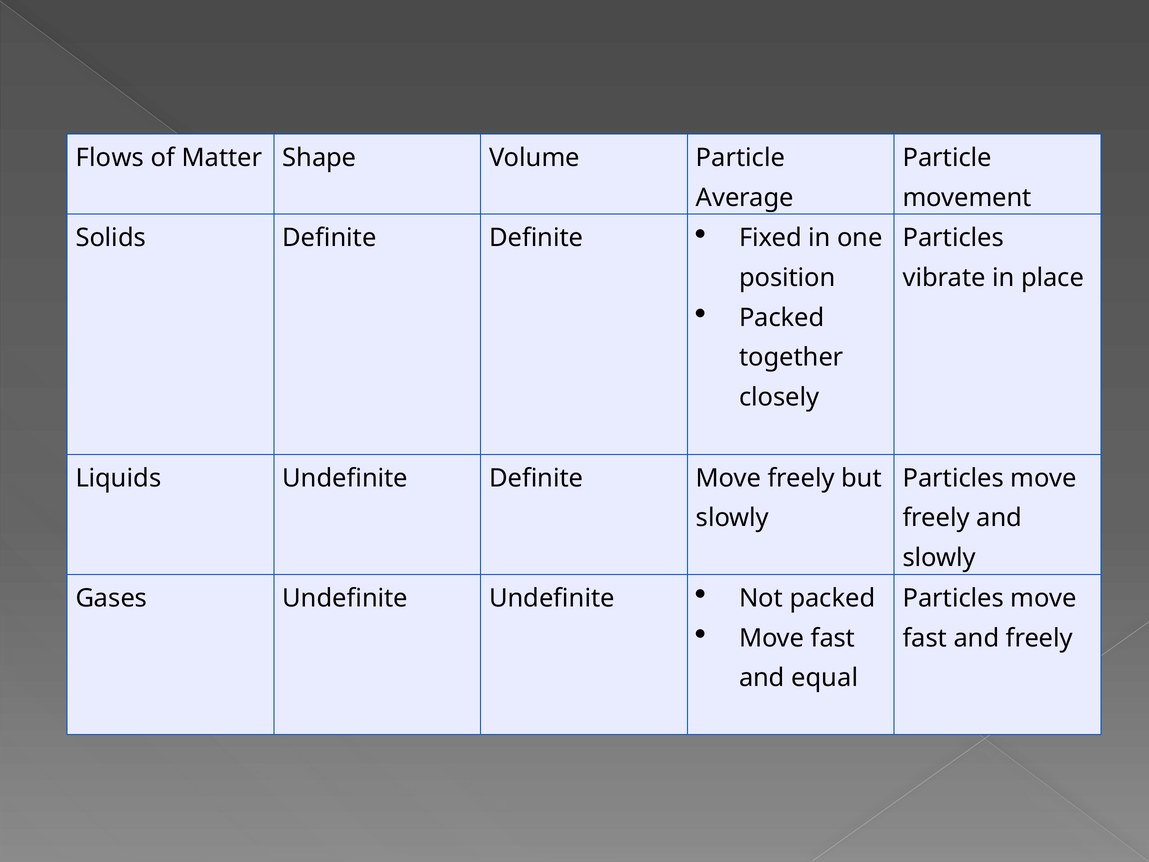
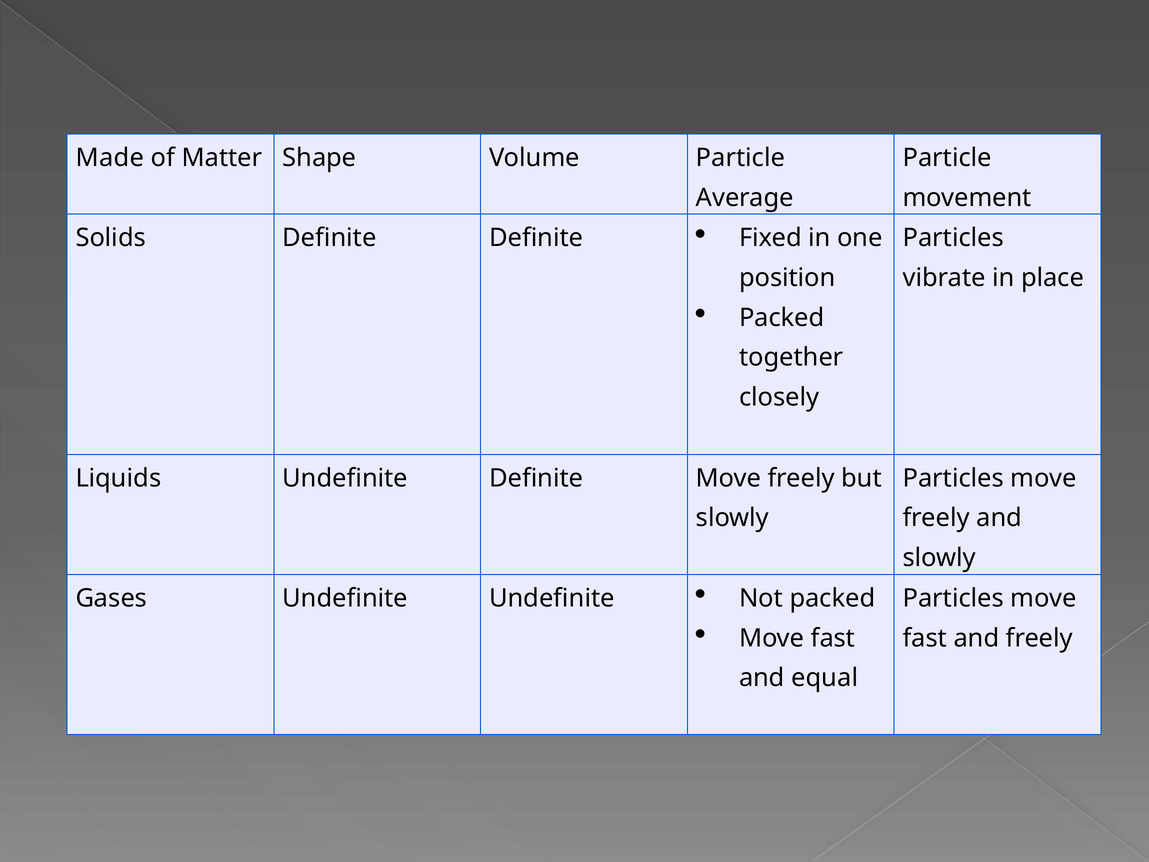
Flows: Flows -> Made (110, 158)
